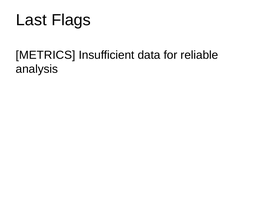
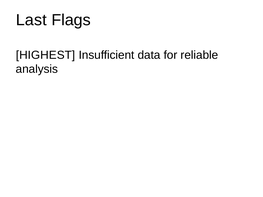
METRICS: METRICS -> HIGHEST (46, 55)
